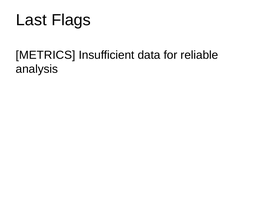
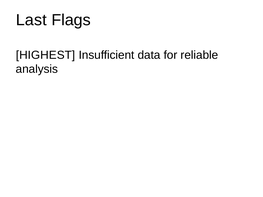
METRICS: METRICS -> HIGHEST (46, 55)
